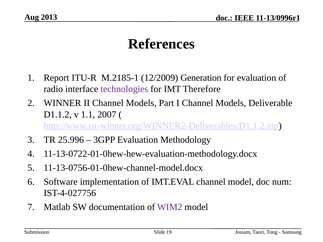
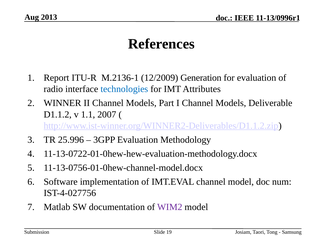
M.2185-1: M.2185-1 -> M.2136-1 (120, 78)
technologies colour: purple -> blue (124, 89)
Therefore: Therefore -> Attributes (202, 89)
